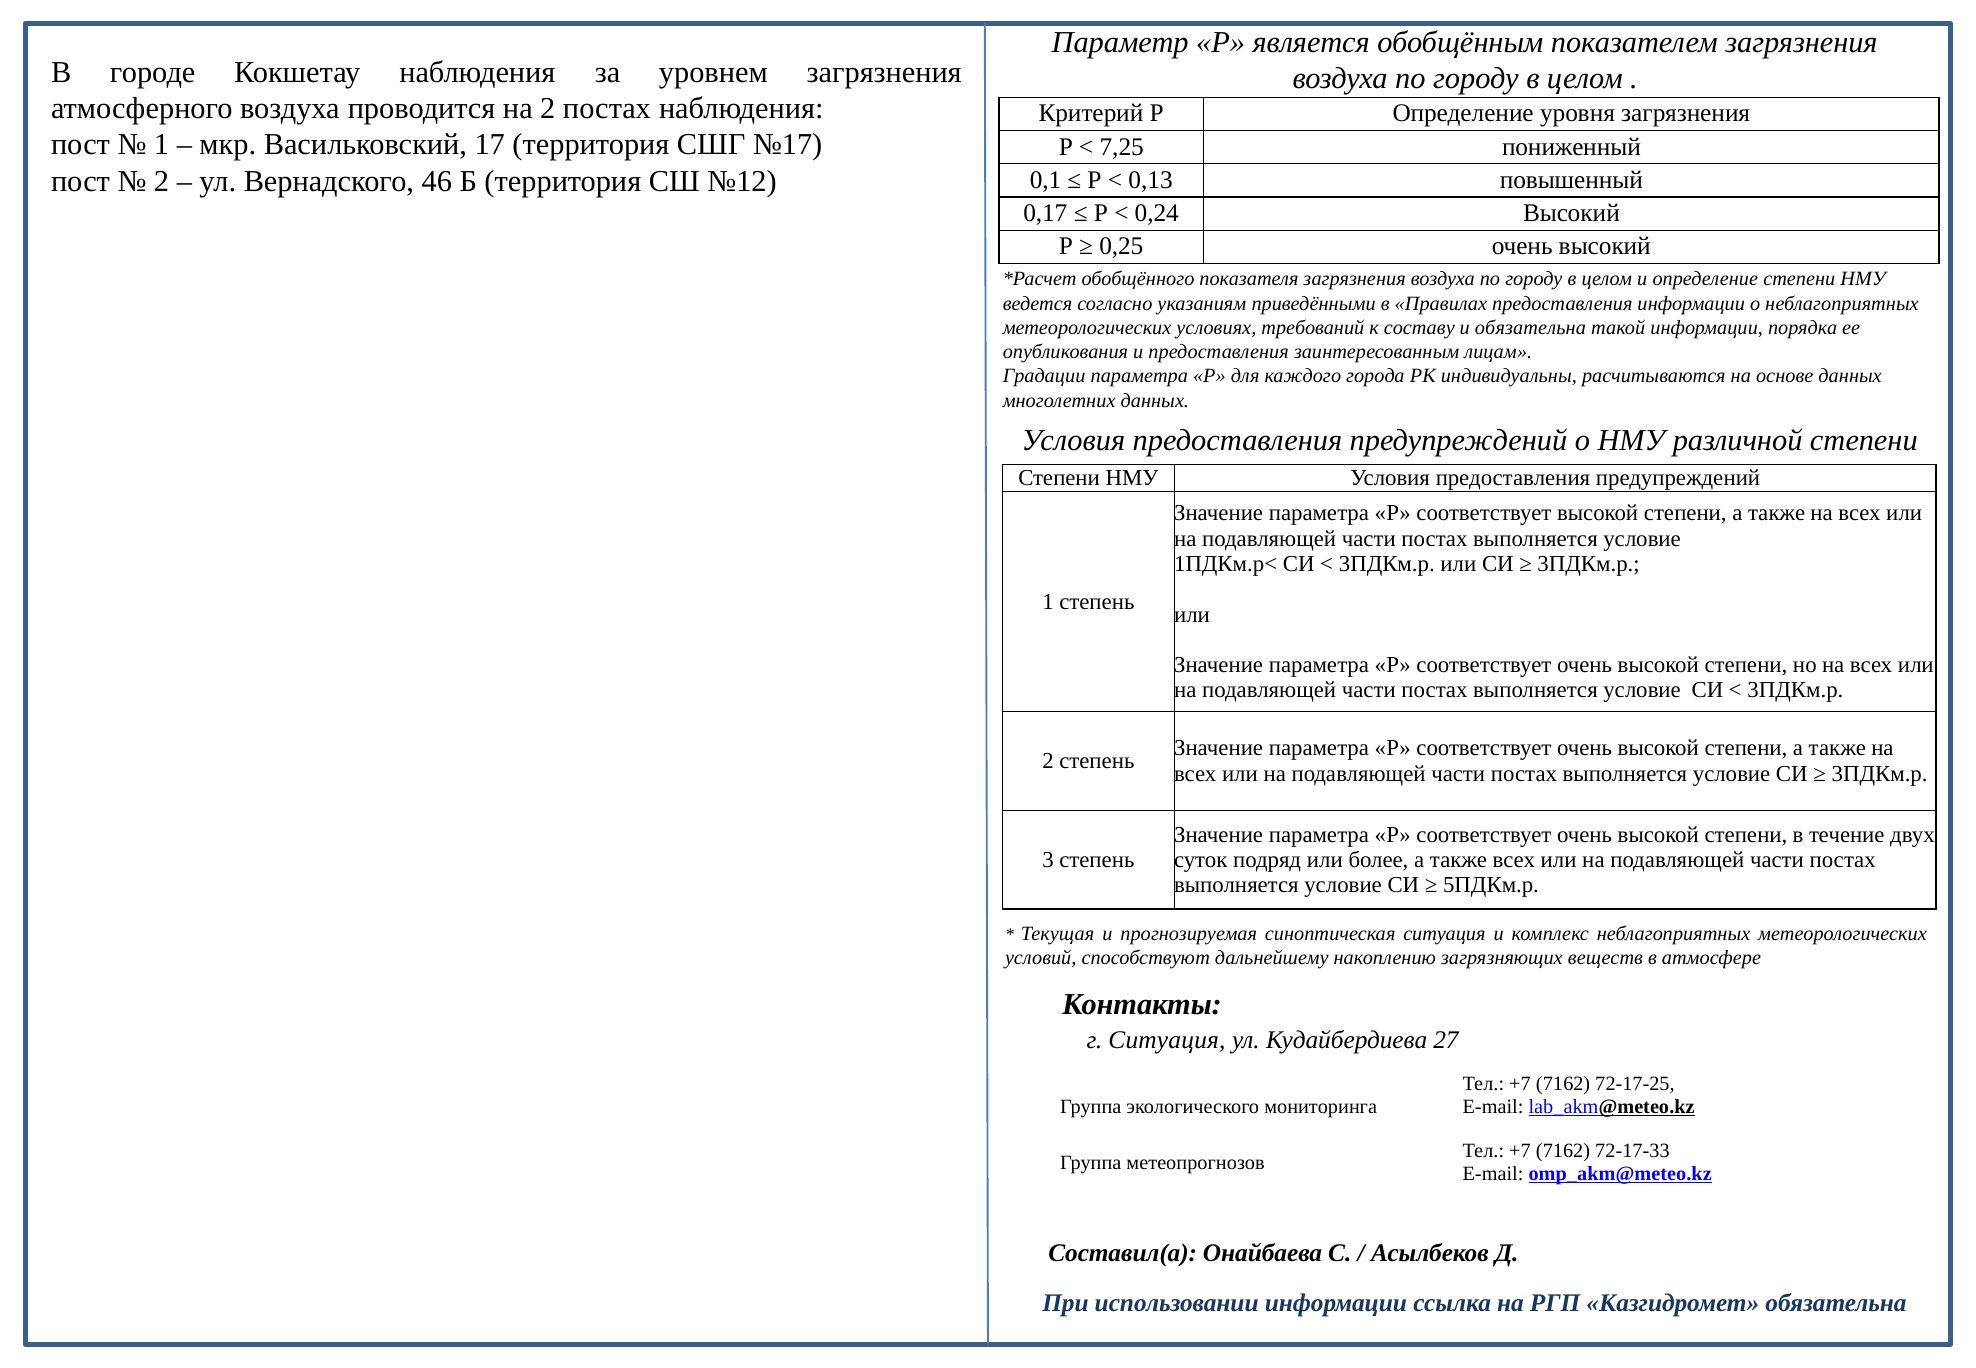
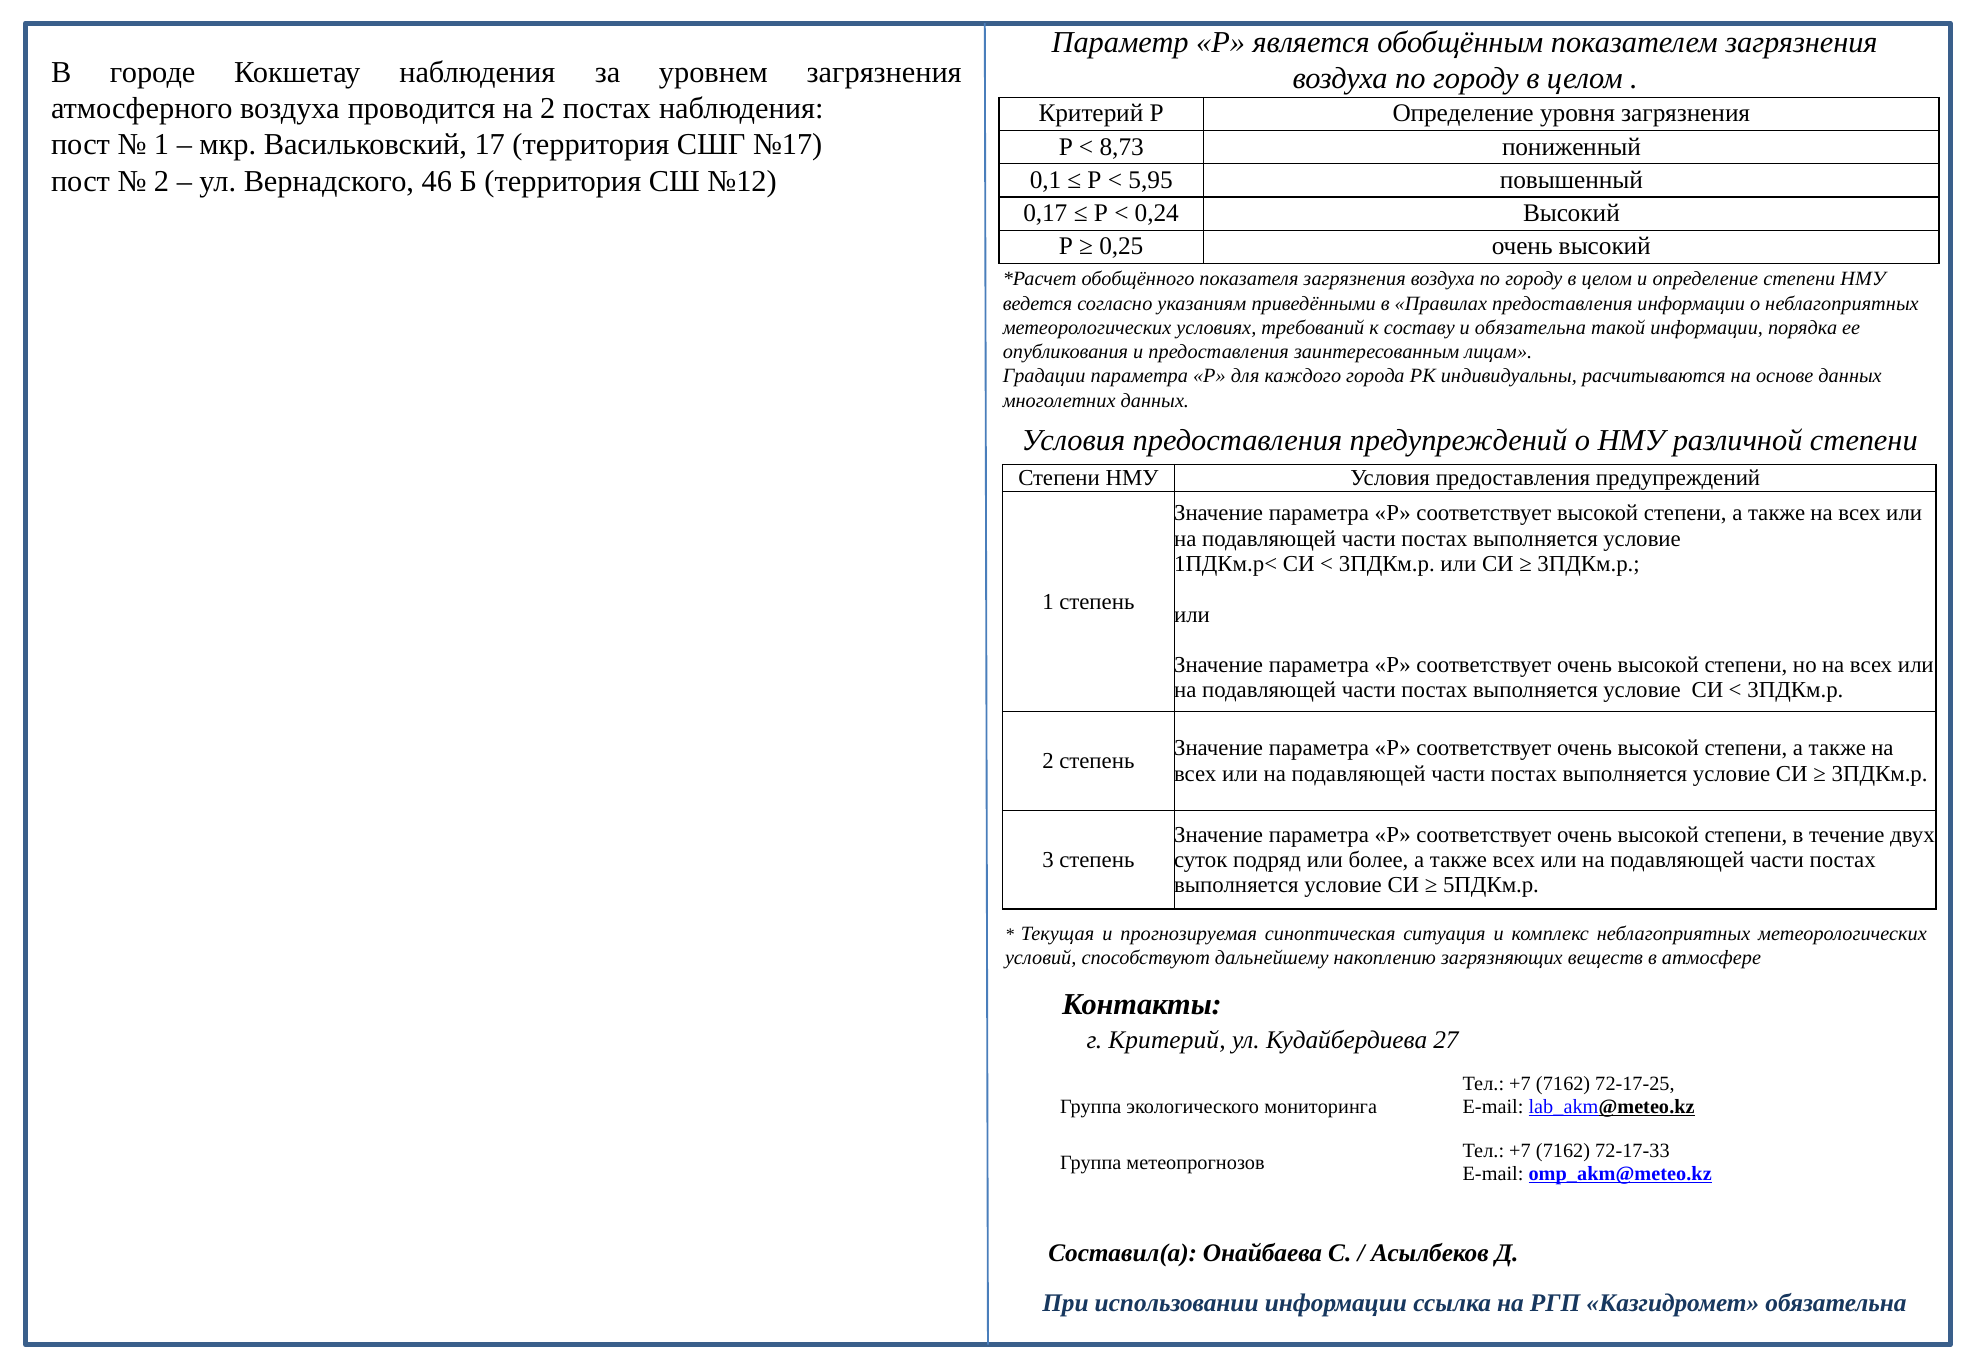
7,25: 7,25 -> 8,73 (1122, 147)
0,13: 0,13 -> 5,95 (1151, 180)
г Ситуация: Ситуация -> Критерий (1167, 1040)
